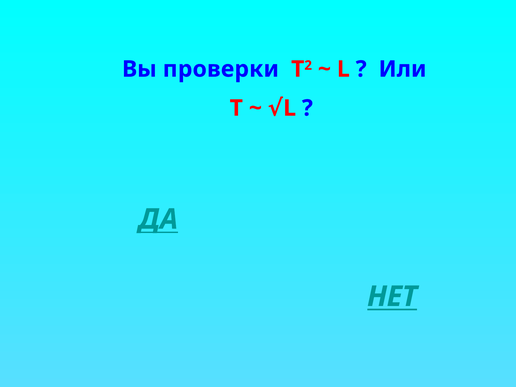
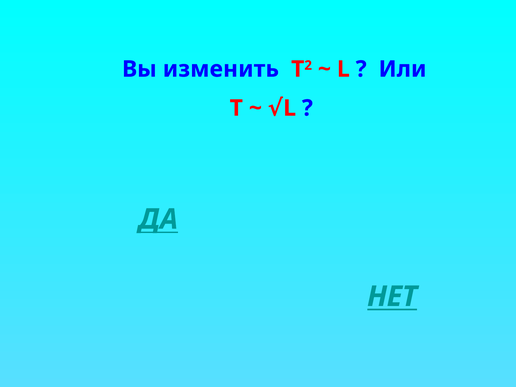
проверки: проверки -> изменить (221, 69)
